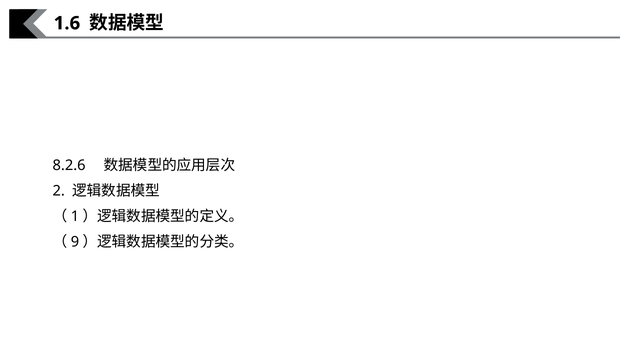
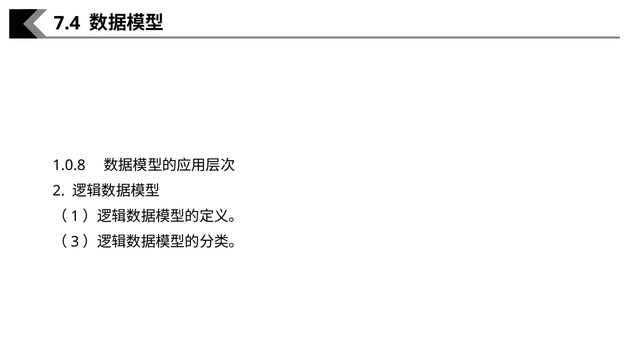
1.6: 1.6 -> 7.4 (67, 23)
8.2.6: 8.2.6 -> 1.0.8 (69, 165)
9: 9 -> 3 (75, 241)
